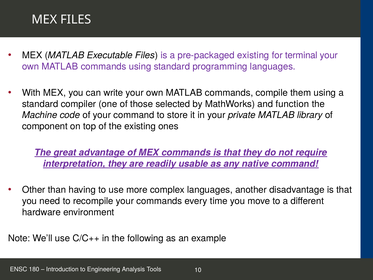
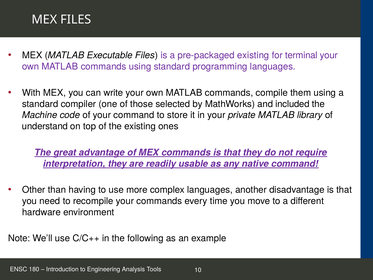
function: function -> included (292, 104)
component: component -> understand (45, 126)
